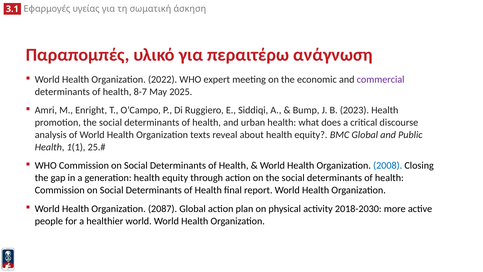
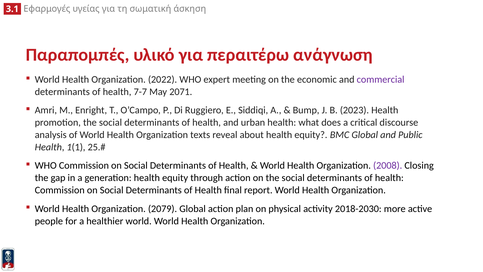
8-7: 8-7 -> 7-7 (140, 92)
2025: 2025 -> 2071 (181, 92)
2008 colour: blue -> purple (388, 165)
2087: 2087 -> 2079 (163, 208)
